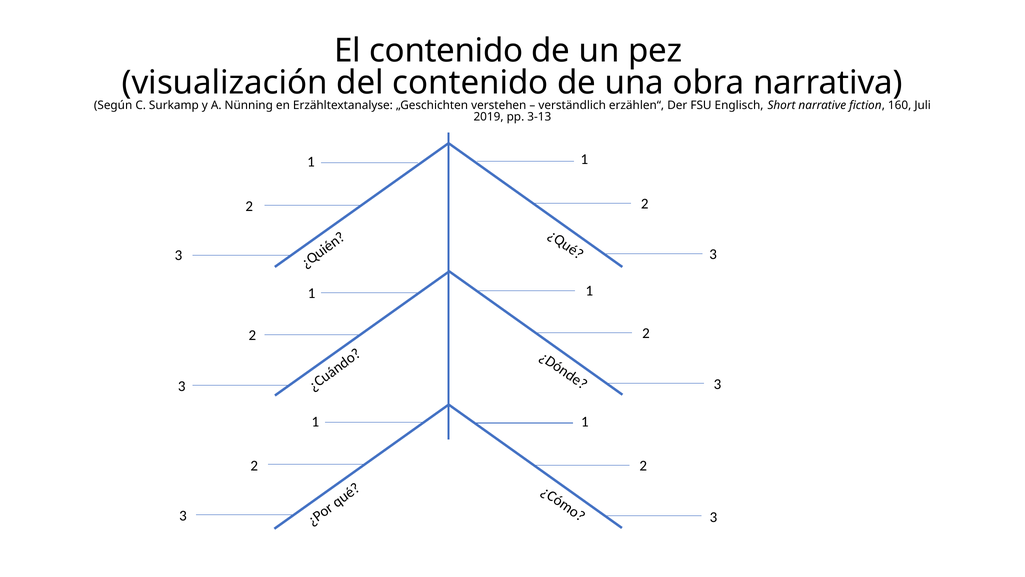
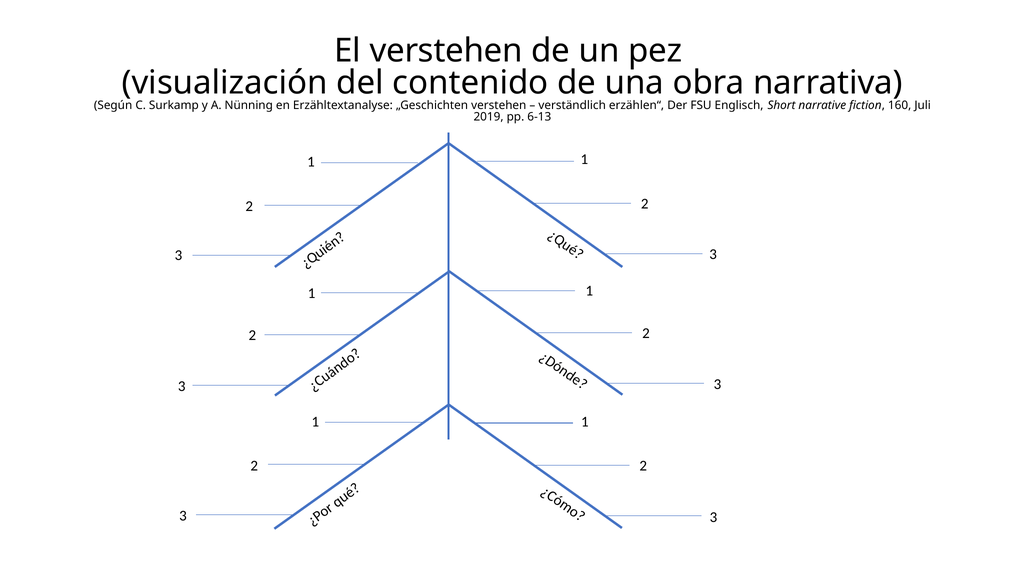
El contenido: contenido -> verstehen (446, 51)
3-13: 3-13 -> 6-13 (539, 117)
